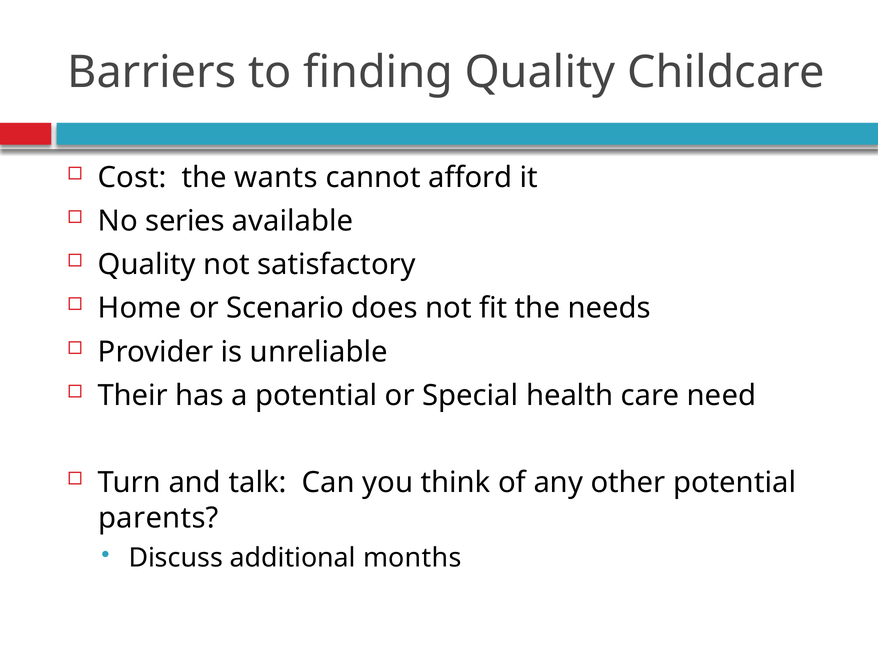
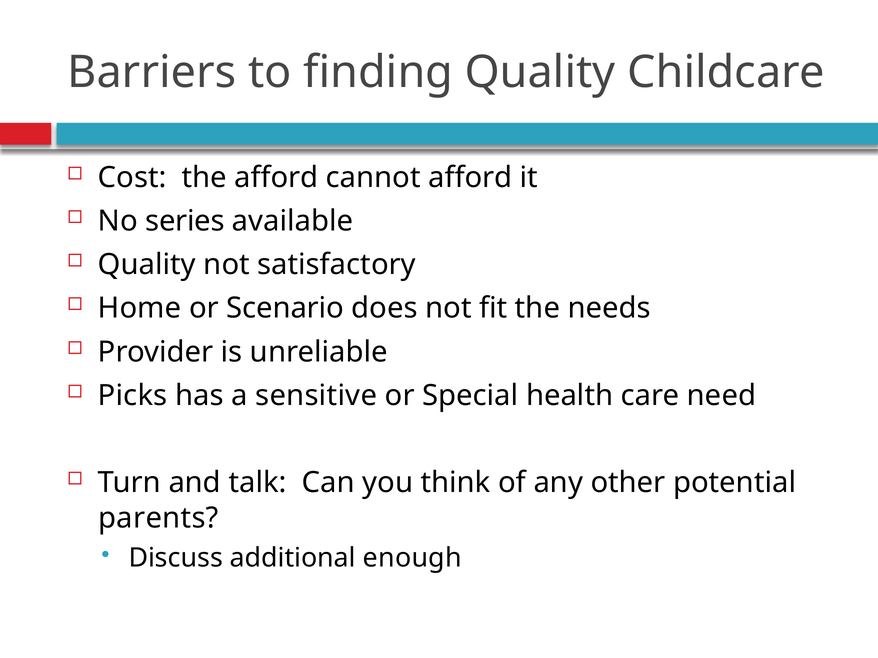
the wants: wants -> afford (276, 178)
Their: Their -> Picks (133, 396)
a potential: potential -> sensitive (316, 396)
months: months -> enough (412, 558)
